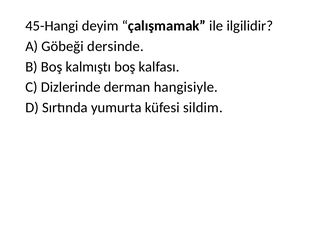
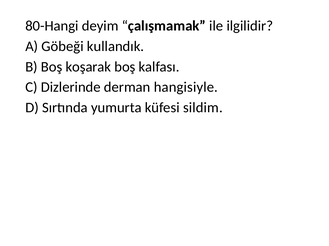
45-Hangi: 45-Hangi -> 80-Hangi (52, 26)
dersinde: dersinde -> kullandık (116, 46)
kalmıştı: kalmıştı -> koşarak (88, 67)
